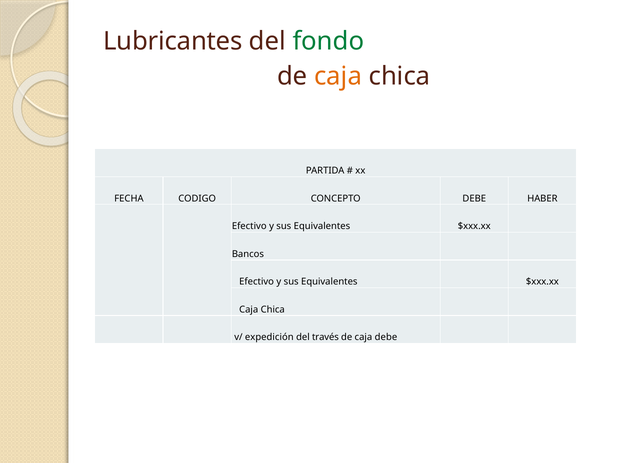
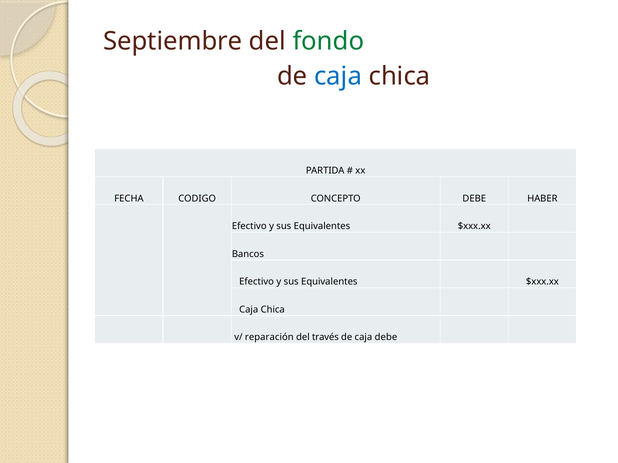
Lubricantes: Lubricantes -> Septiembre (173, 41)
caja colour: orange -> blue (338, 76)
expedición: expedición -> reparación (269, 338)
